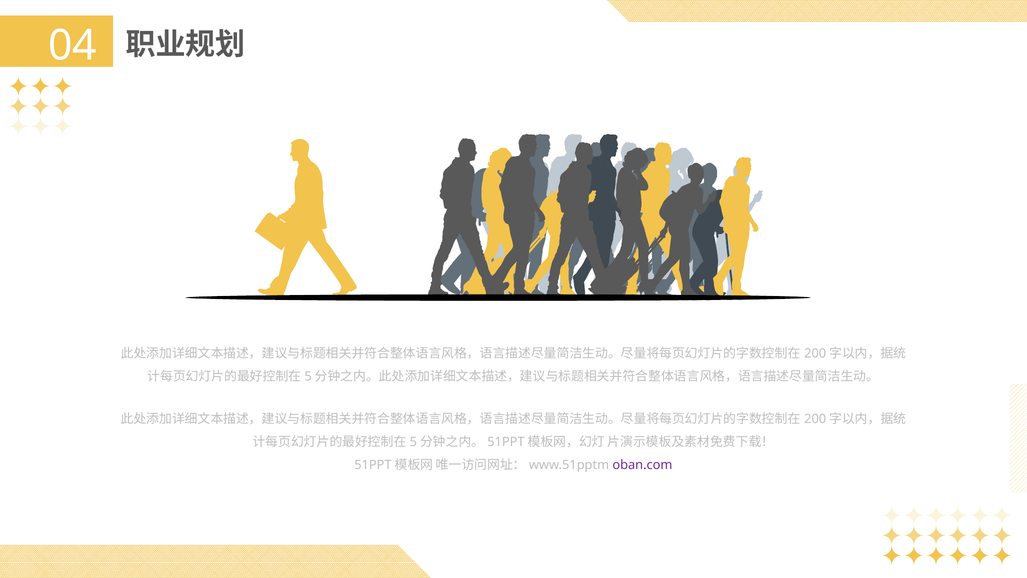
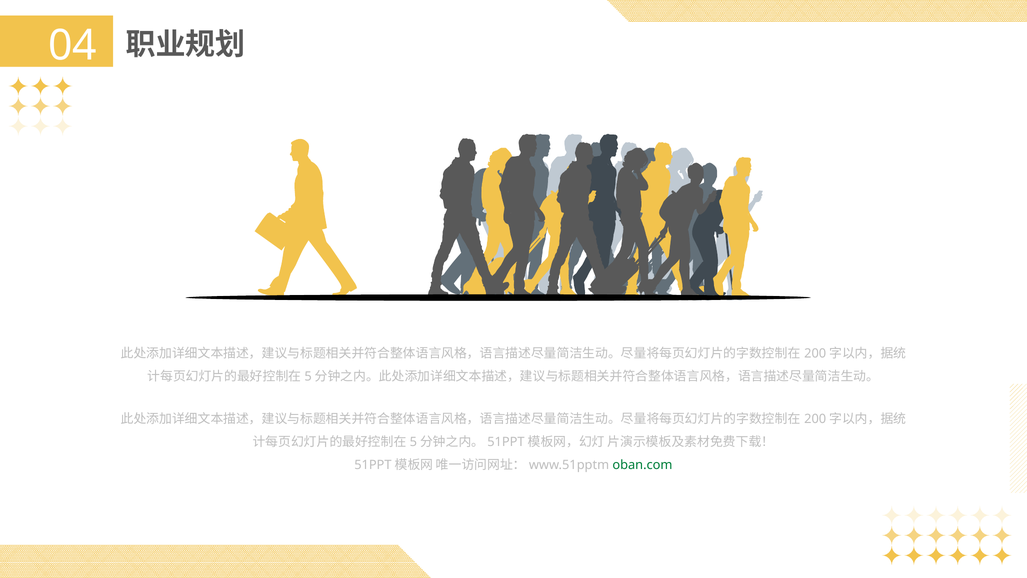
oban.com colour: purple -> green (642, 465)
